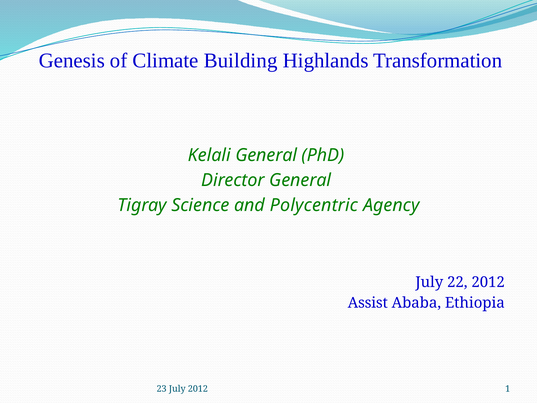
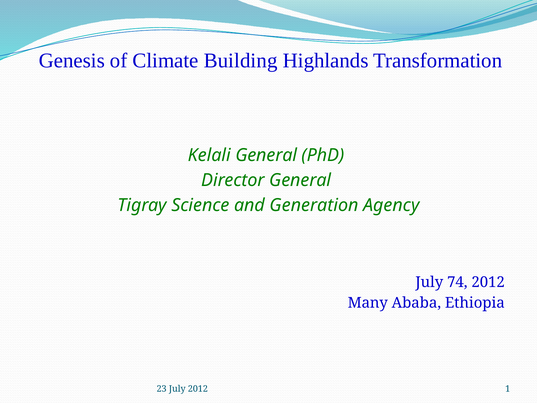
Polycentric: Polycentric -> Generation (314, 205)
22: 22 -> 74 (457, 282)
Assist: Assist -> Many (368, 303)
